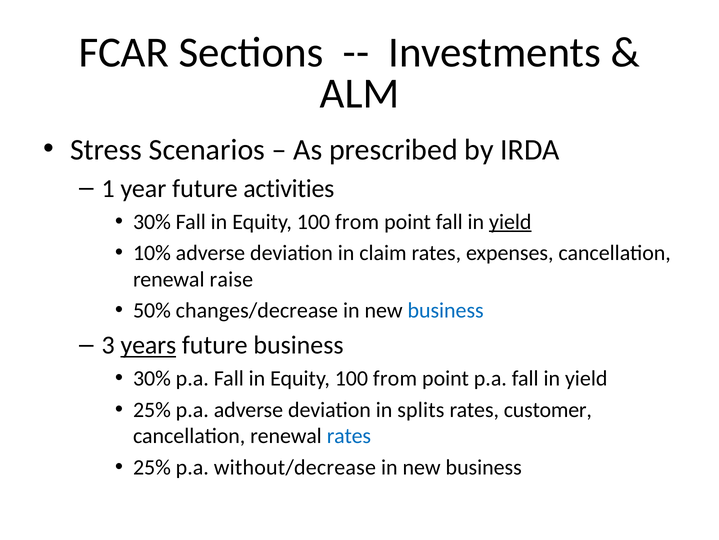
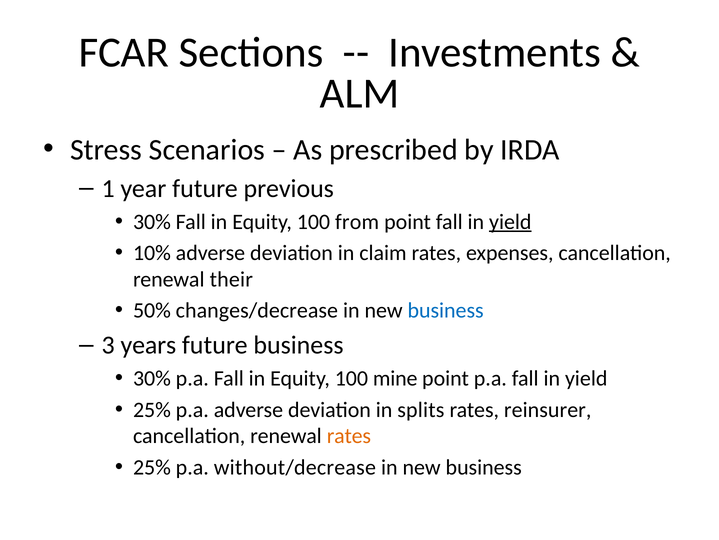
activities: activities -> previous (289, 188)
raise: raise -> their (231, 279)
years underline: present -> none (148, 345)
from: from -> mine (395, 378)
customer: customer -> reinsurer (548, 409)
rates colour: blue -> orange (349, 436)
